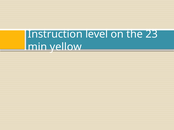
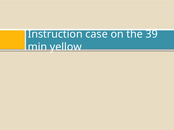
level: level -> case (97, 34)
23: 23 -> 39 (152, 34)
